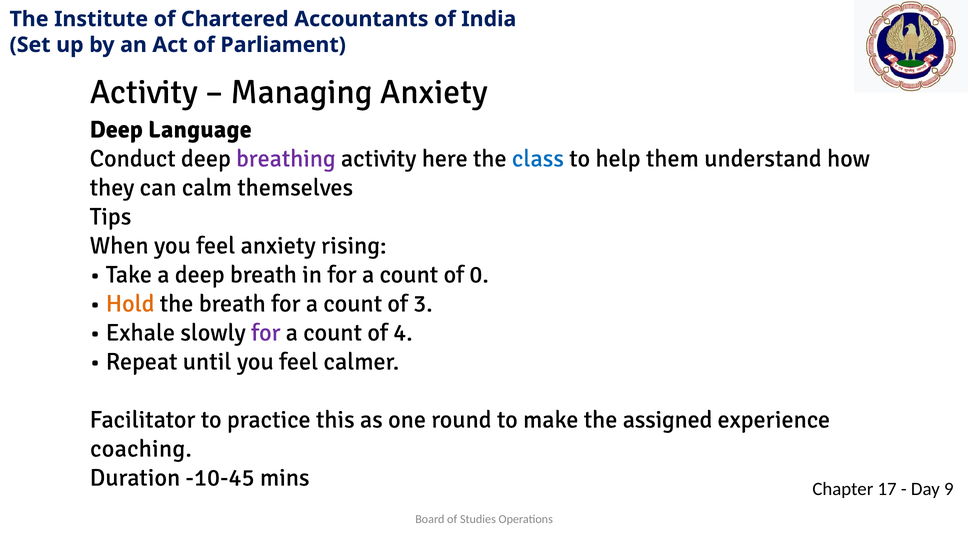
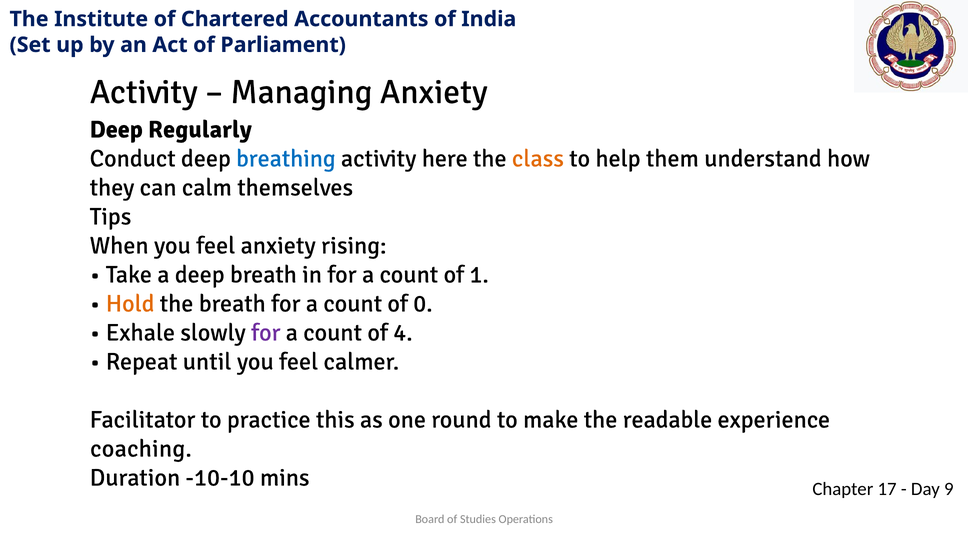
Language: Language -> Regularly (200, 130)
breathing colour: purple -> blue (286, 159)
class colour: blue -> orange (538, 159)
0: 0 -> 1 (479, 275)
3: 3 -> 0 (423, 304)
assigned: assigned -> readable (667, 420)
-10-45: -10-45 -> -10-10 (220, 478)
